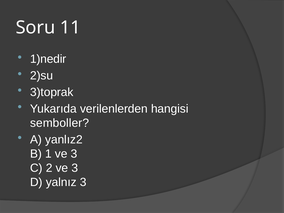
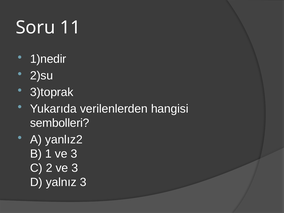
semboller: semboller -> sembolleri (60, 123)
